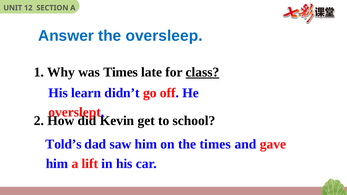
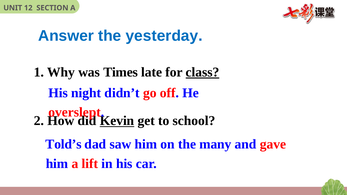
oversleep: oversleep -> yesterday (164, 36)
learn: learn -> night (86, 93)
Kevin underline: none -> present (117, 121)
the times: times -> many (215, 144)
